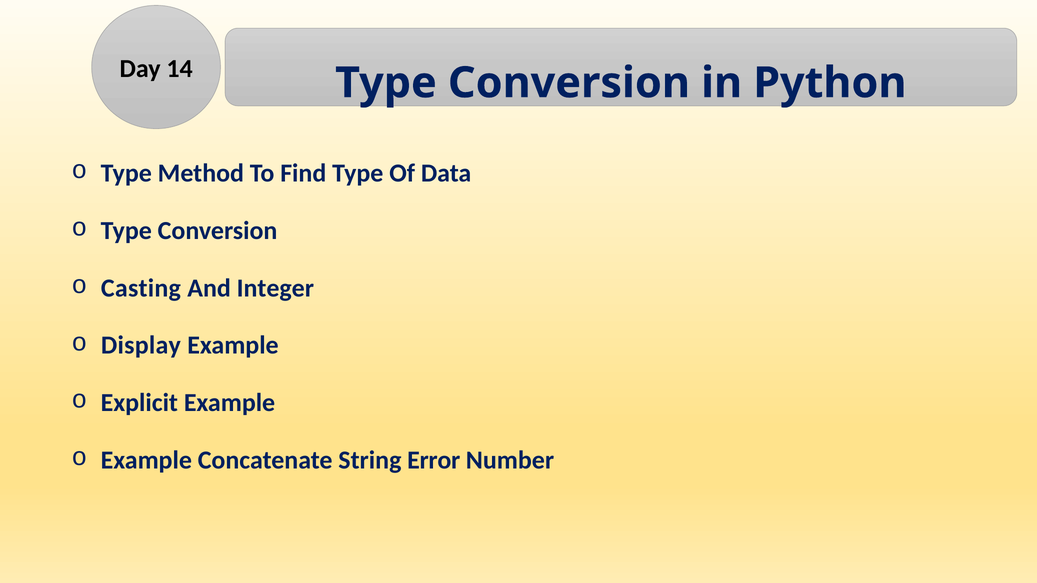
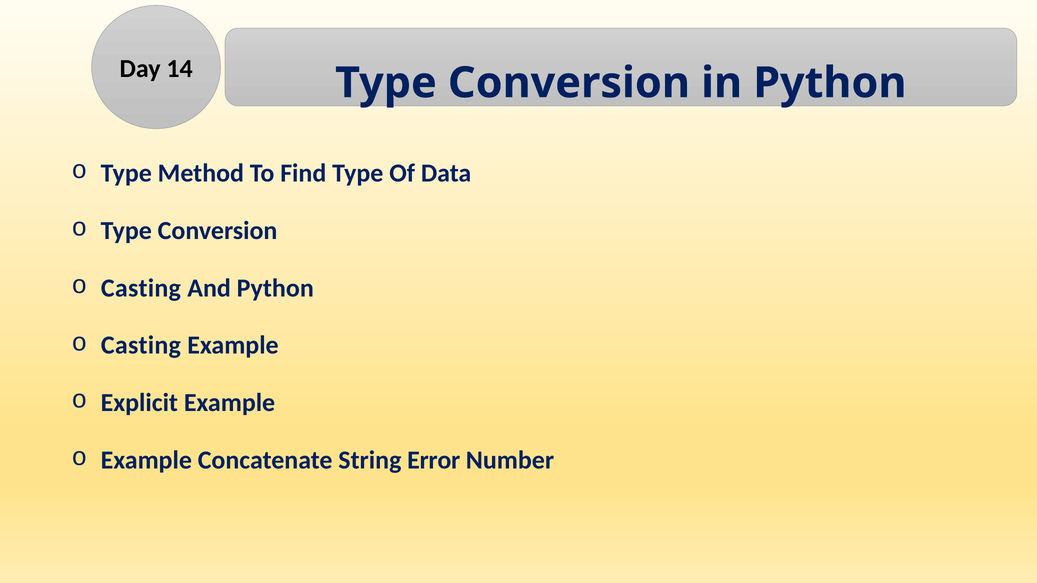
And Integer: Integer -> Python (275, 288)
Display: Display -> Casting (141, 346)
